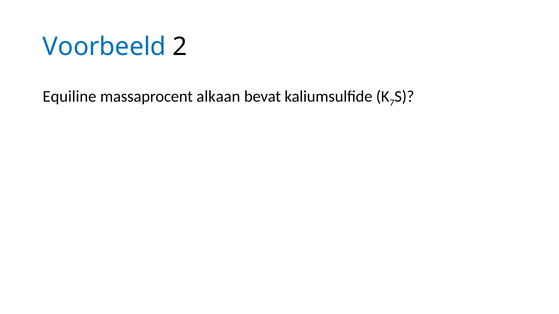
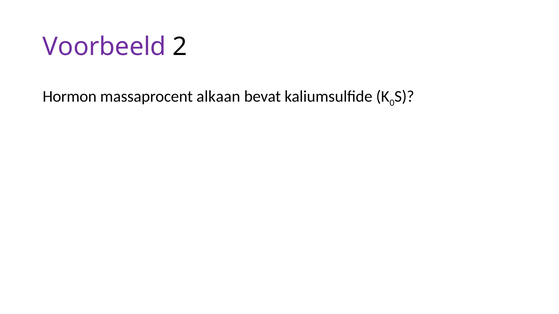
Voorbeeld colour: blue -> purple (104, 47)
Equiline: Equiline -> Hormon (70, 96)
7: 7 -> 0 (392, 103)
